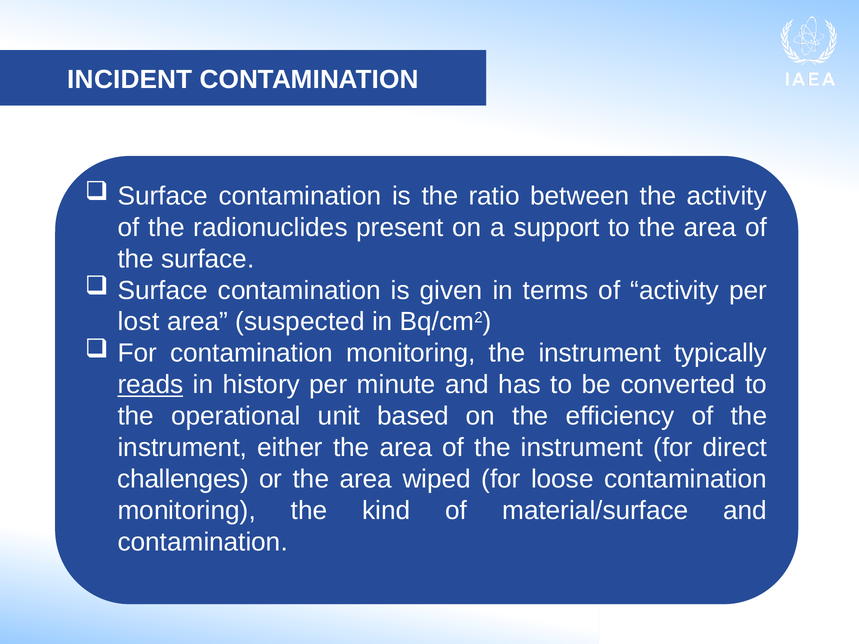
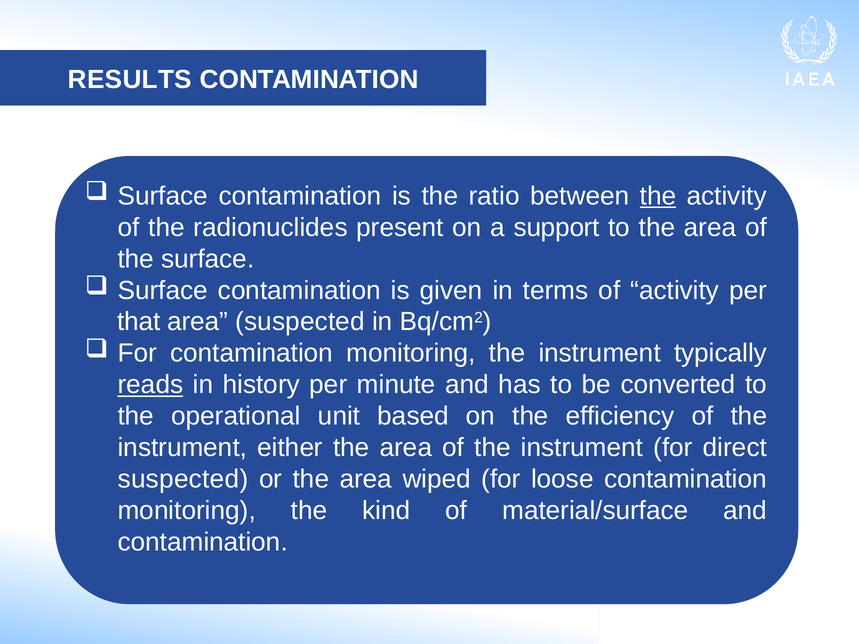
INCIDENT: INCIDENT -> RESULTS (130, 80)
the underline: none -> present (658, 196)
lost: lost -> that (139, 322)
challenges: challenges -> suspected (183, 479)
